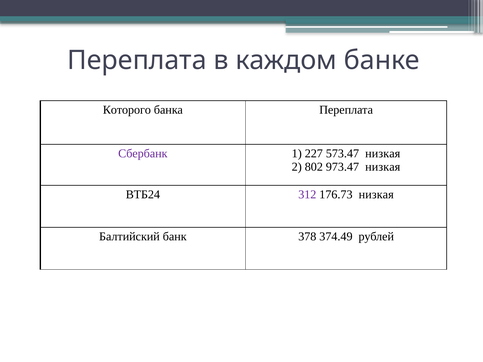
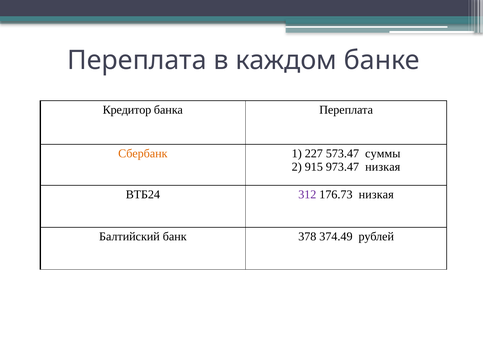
Которого: Которого -> Кредитор (127, 110)
Сбербанк colour: purple -> orange (143, 154)
573.47 низкая: низкая -> суммы (383, 154)
802: 802 -> 915 (314, 167)
